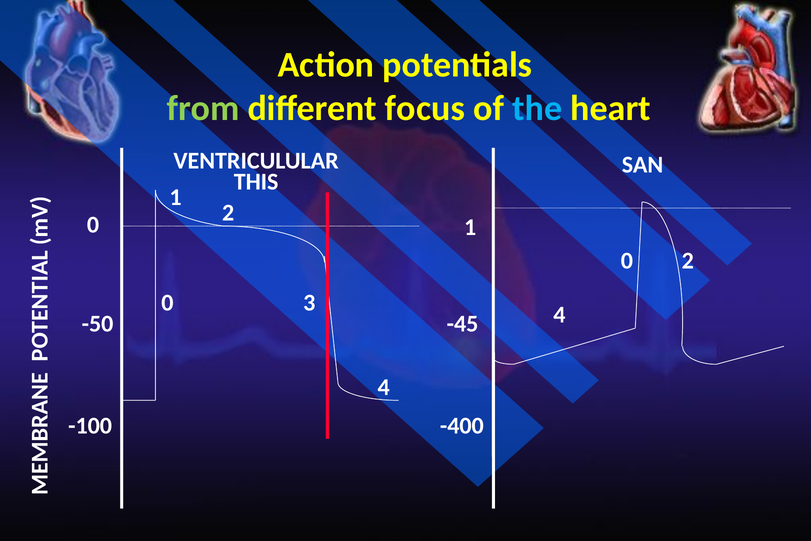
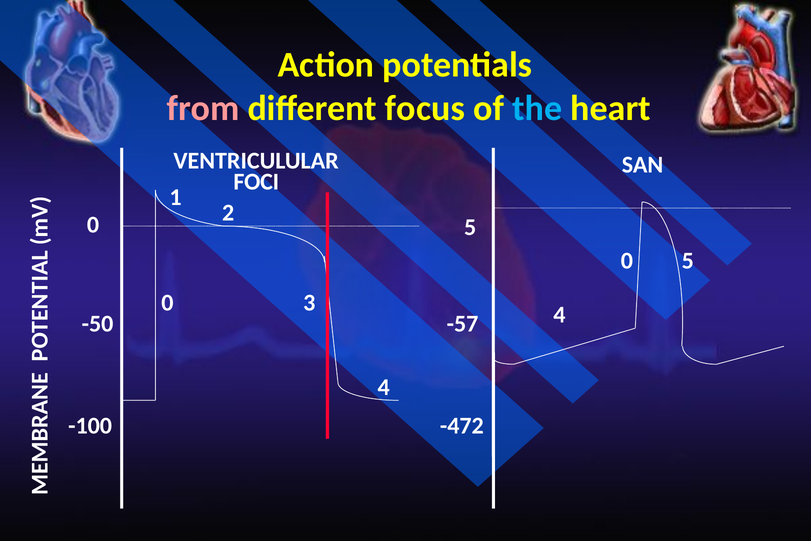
from colour: light green -> pink (203, 108)
THIS: THIS -> FOCI (256, 182)
1: 1 -> 5 (470, 227)
2: 2 -> 5 (688, 261)
-45: -45 -> -57 (463, 324)
-400: -400 -> -472 (462, 426)
